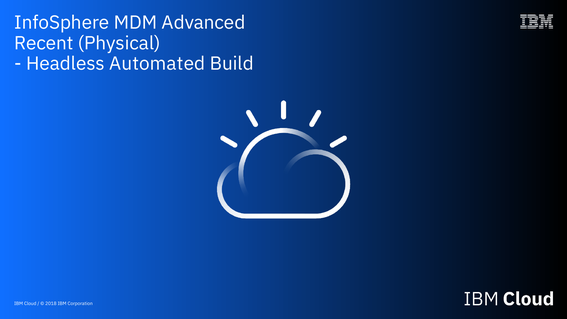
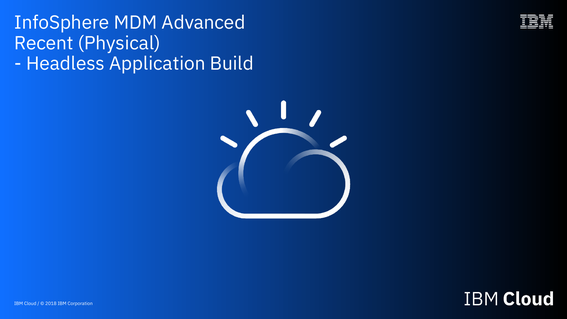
Automated: Automated -> Application (157, 64)
